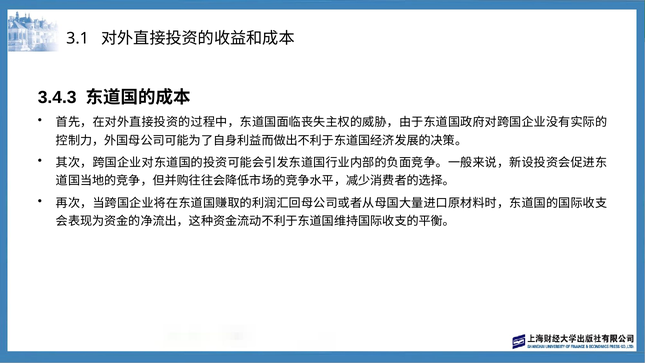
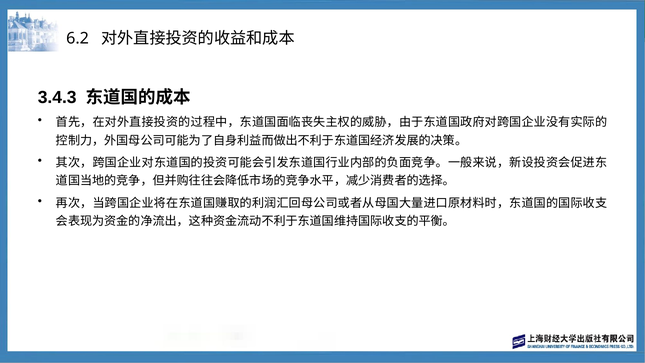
3.1: 3.1 -> 6.2 (78, 38)
